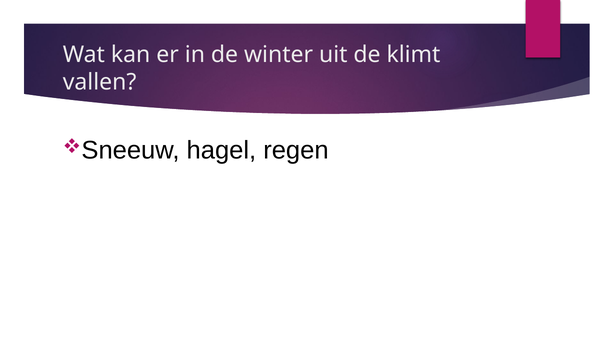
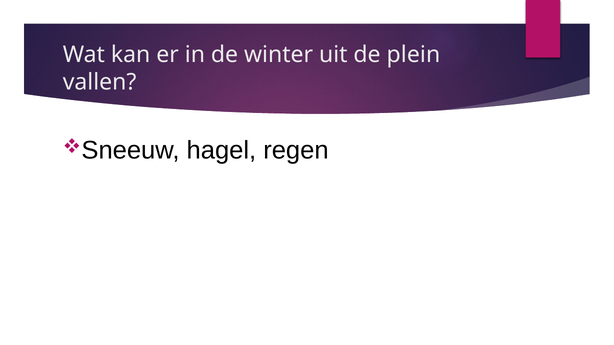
klimt: klimt -> plein (413, 55)
